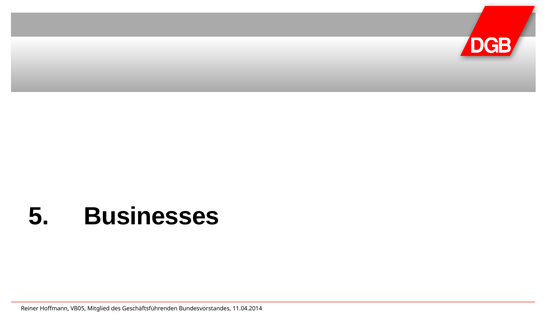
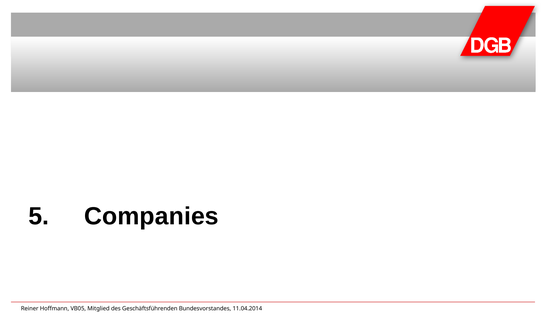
Businesses: Businesses -> Companies (151, 216)
